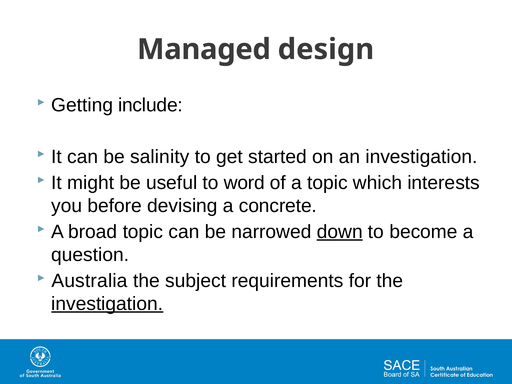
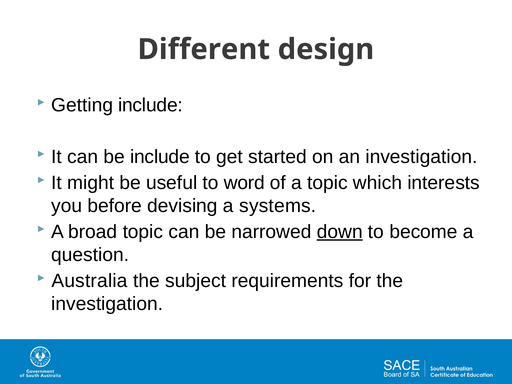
Managed: Managed -> Different (204, 49)
be salinity: salinity -> include (160, 157)
concrete: concrete -> systems (278, 206)
investigation underline: present -> none (107, 304)
